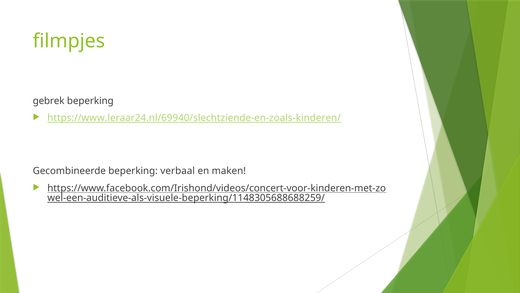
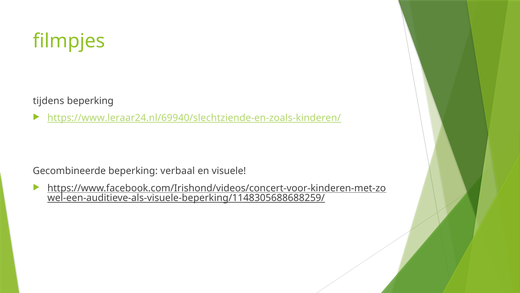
gebrek: gebrek -> tijdens (49, 101)
maken: maken -> visuele (229, 171)
